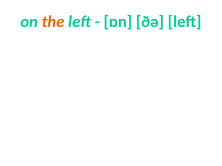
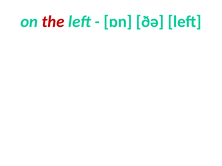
the colour: orange -> red (53, 22)
